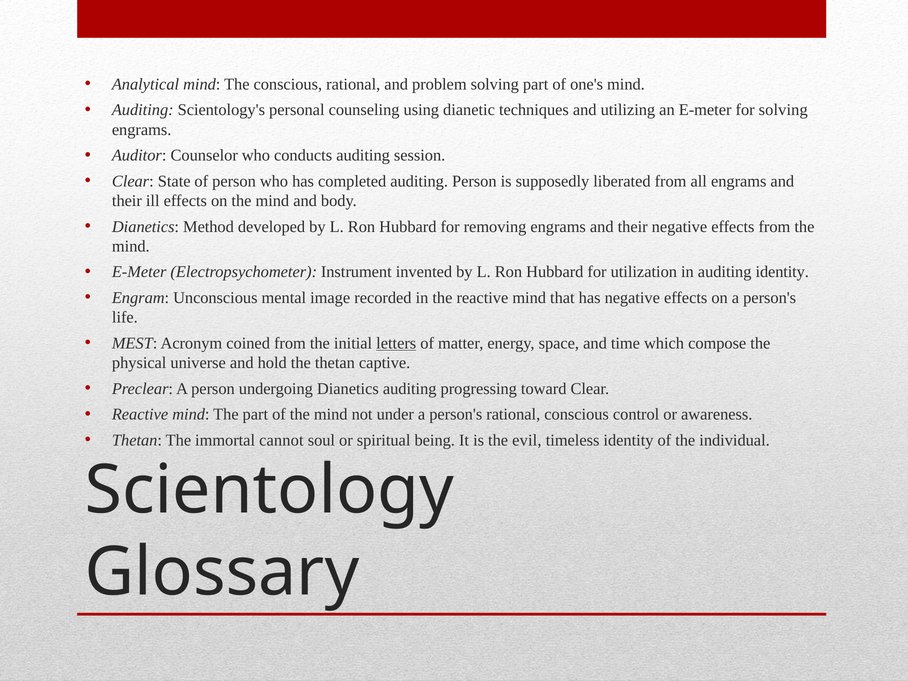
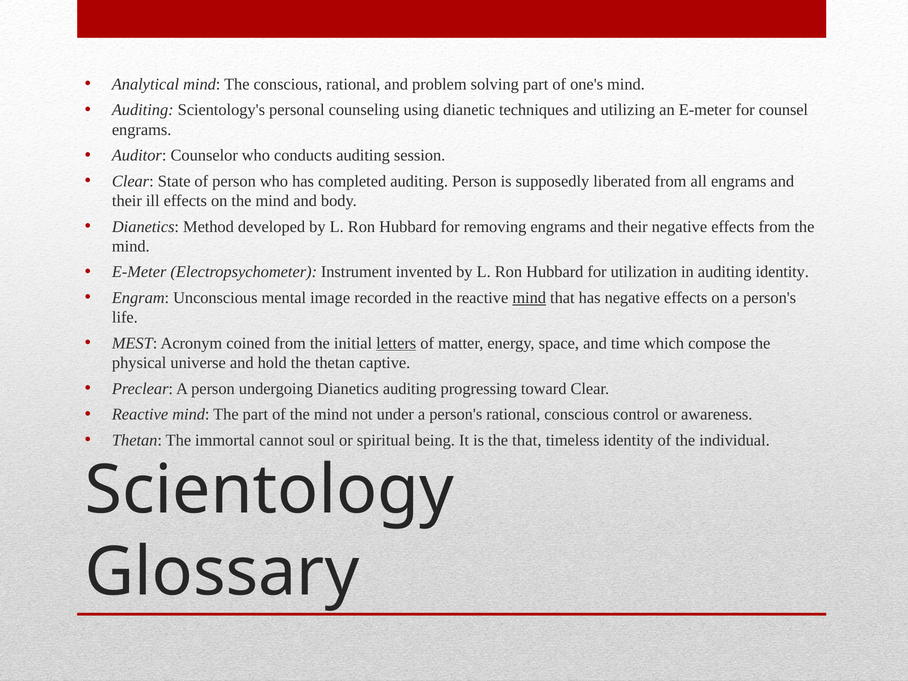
for solving: solving -> counsel (783, 110)
mind underline: none -> present (529, 298)
the evil: evil -> that (527, 440)
